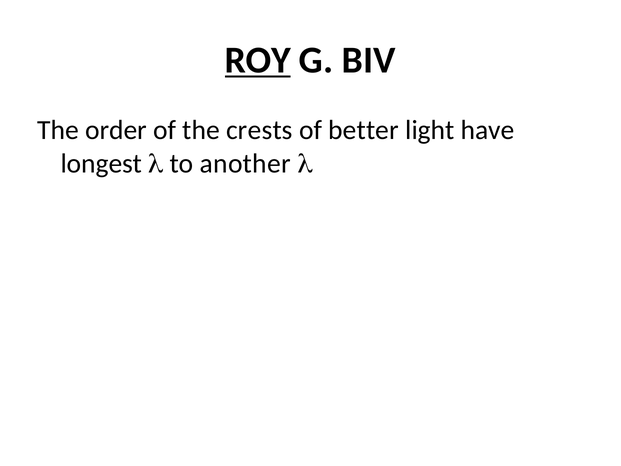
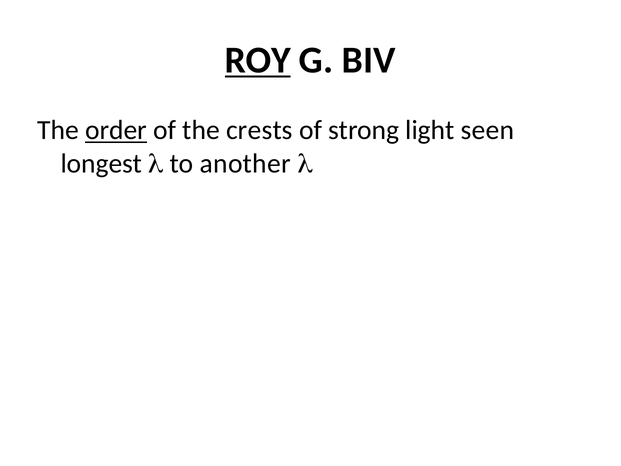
order underline: none -> present (116, 130)
better: better -> strong (364, 130)
have: have -> seen (487, 130)
